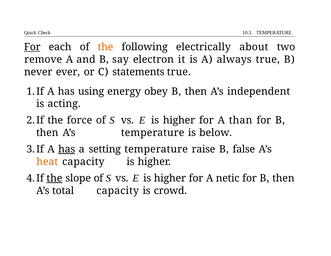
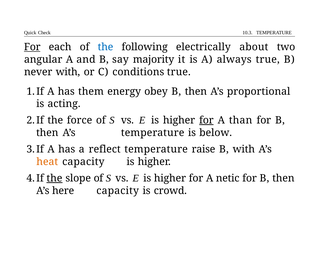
the colour: orange -> blue (105, 47)
remove: remove -> angular (43, 59)
electron: electron -> majority (154, 59)
never ever: ever -> with (68, 72)
statements: statements -> conditions (138, 72)
using: using -> them (91, 91)
independent: independent -> proportional (259, 91)
for underline: none -> present (206, 120)
has underline: present -> none (67, 149)
setting: setting -> reflect (105, 149)
B false: false -> with (244, 149)
total: total -> here (63, 190)
